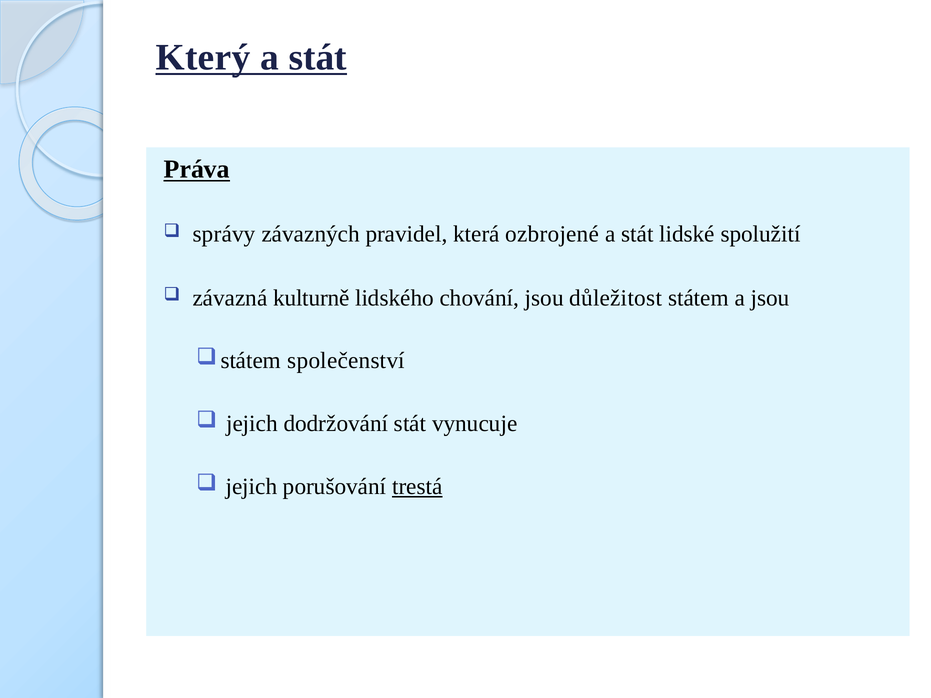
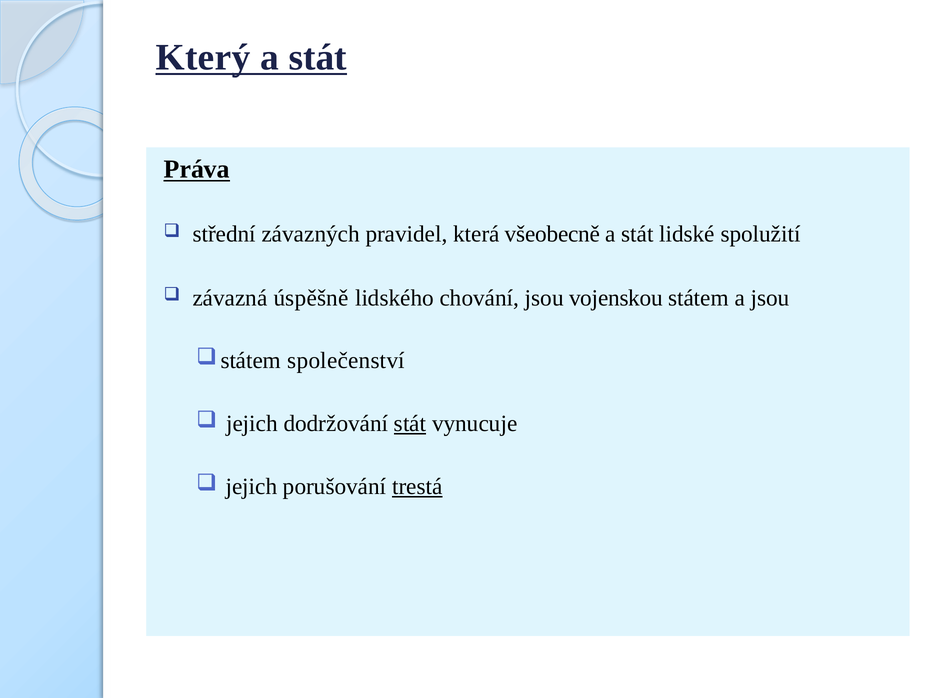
správy: správy -> střední (224, 234)
ozbrojené: ozbrojené -> všeobecně (552, 234)
kulturně: kulturně -> úspěšně (311, 298)
důležitost: důležitost -> vojenskou (616, 298)
stát underline: none -> present (410, 424)
